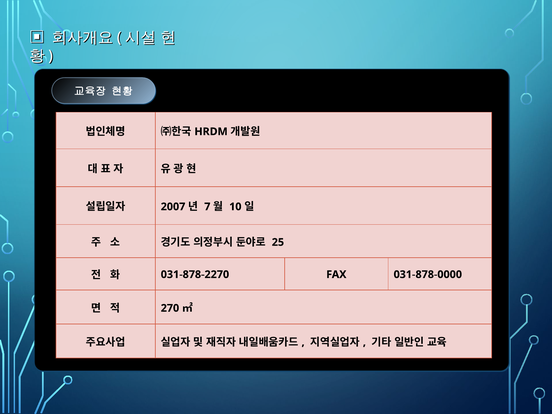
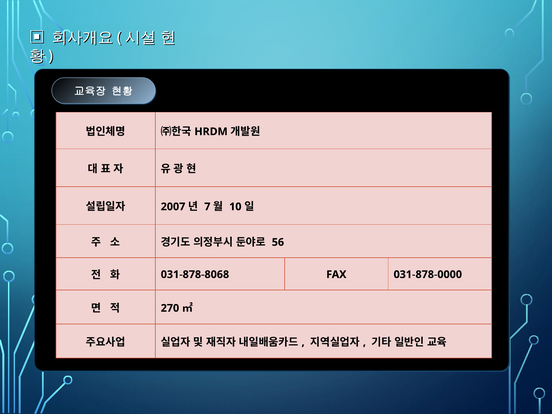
25: 25 -> 56 (278, 242)
031-878-2270: 031-878-2270 -> 031-878-8068 (195, 275)
